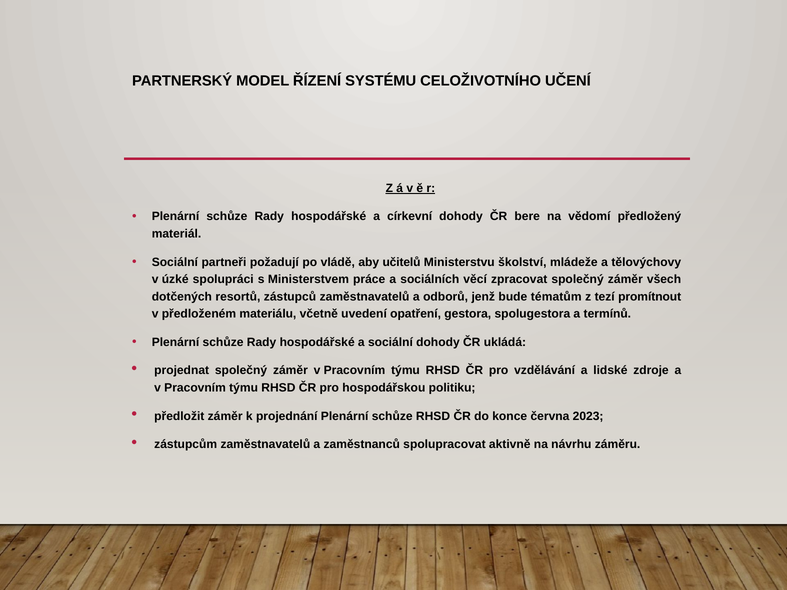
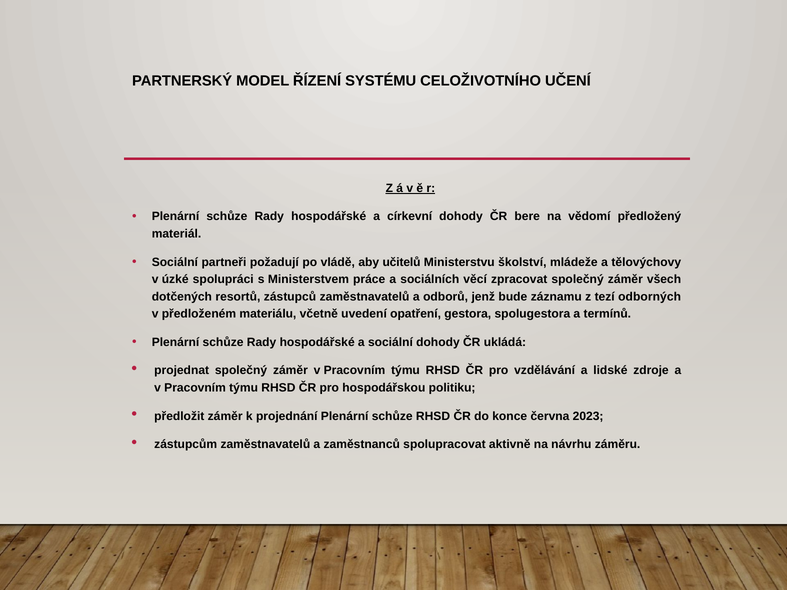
tématům: tématům -> záznamu (556, 297)
promítnout: promítnout -> odborných (650, 297)
